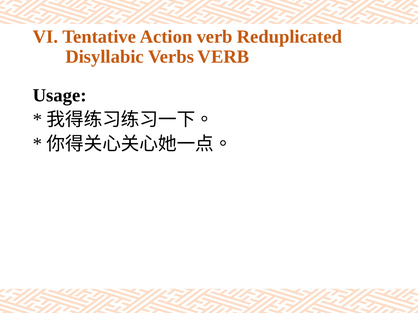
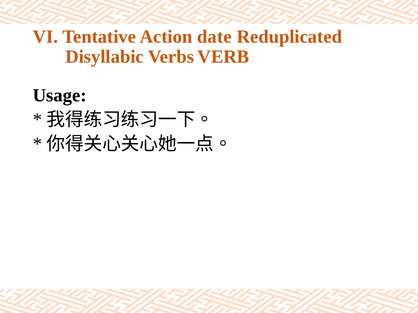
Action verb: verb -> date (214, 37)
